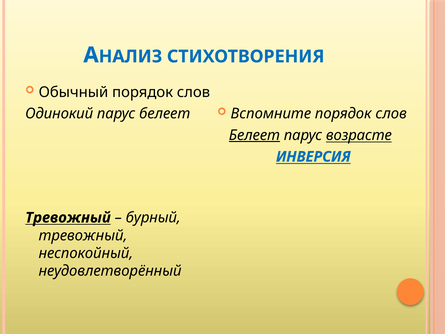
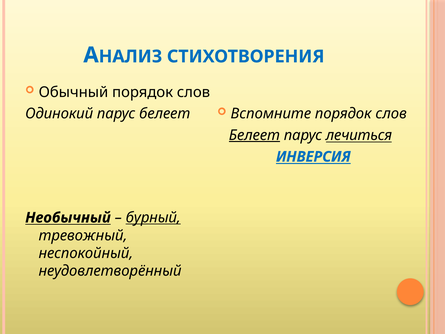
возрасте: возрасте -> лечиться (359, 135)
Тревожный: Тревожный -> Необычный (68, 217)
бурный underline: none -> present (153, 217)
